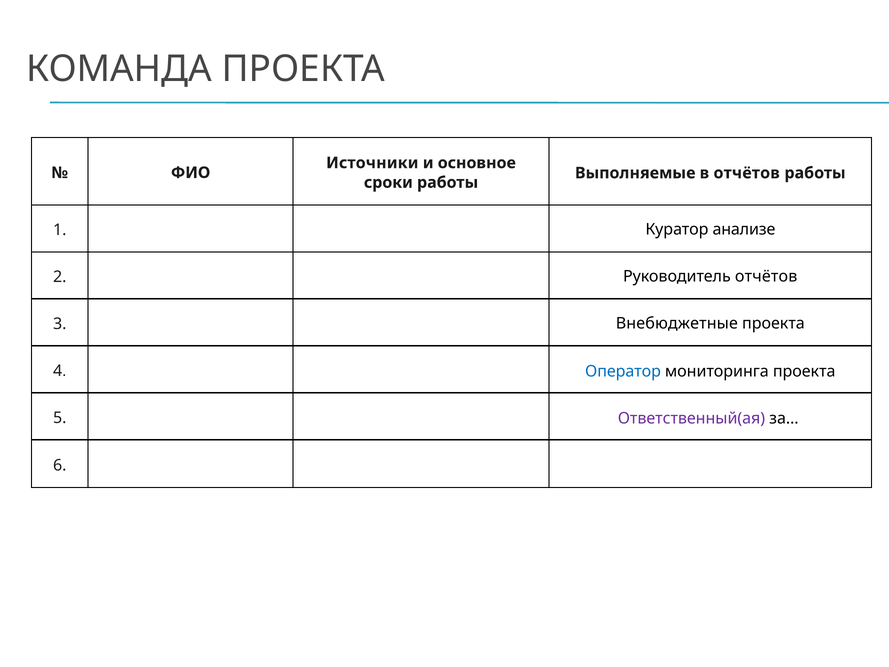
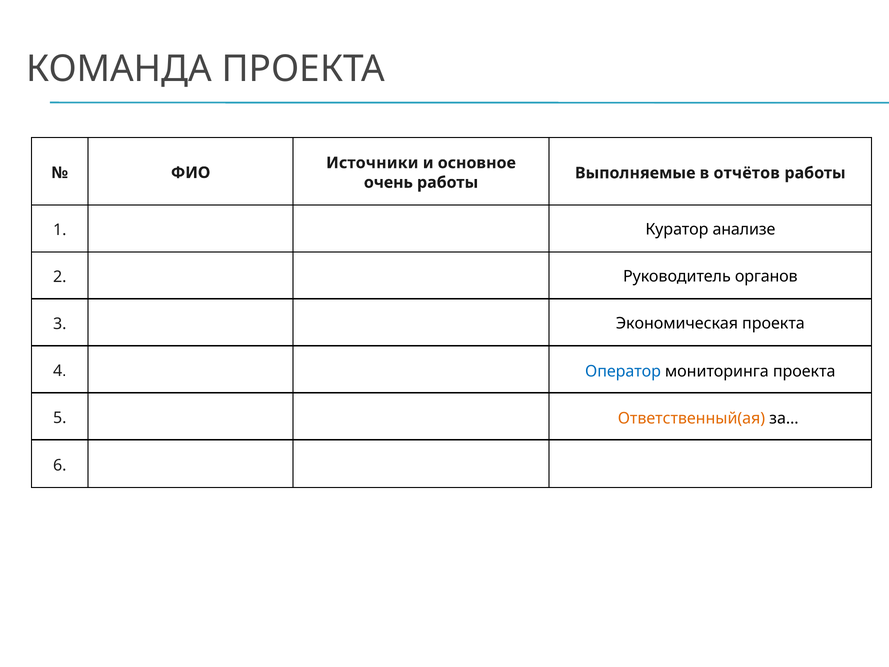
сроки: сроки -> очень (388, 182)
Руководитель отчётов: отчётов -> органов (766, 276)
Внебюджетные: Внебюджетные -> Экономическая (677, 323)
Ответственный(ая colour: purple -> orange (691, 418)
